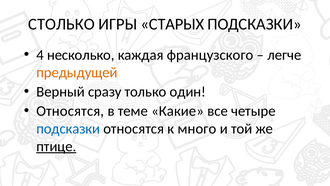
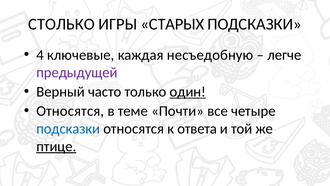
несколько: несколько -> ключевые (81, 55)
французского: французского -> несъедобную (210, 55)
предыдущей colour: orange -> purple (77, 72)
сразу: сразу -> часто (105, 92)
один underline: none -> present (188, 92)
Какие: Какие -> Почти (178, 111)
много: много -> ответа (197, 129)
